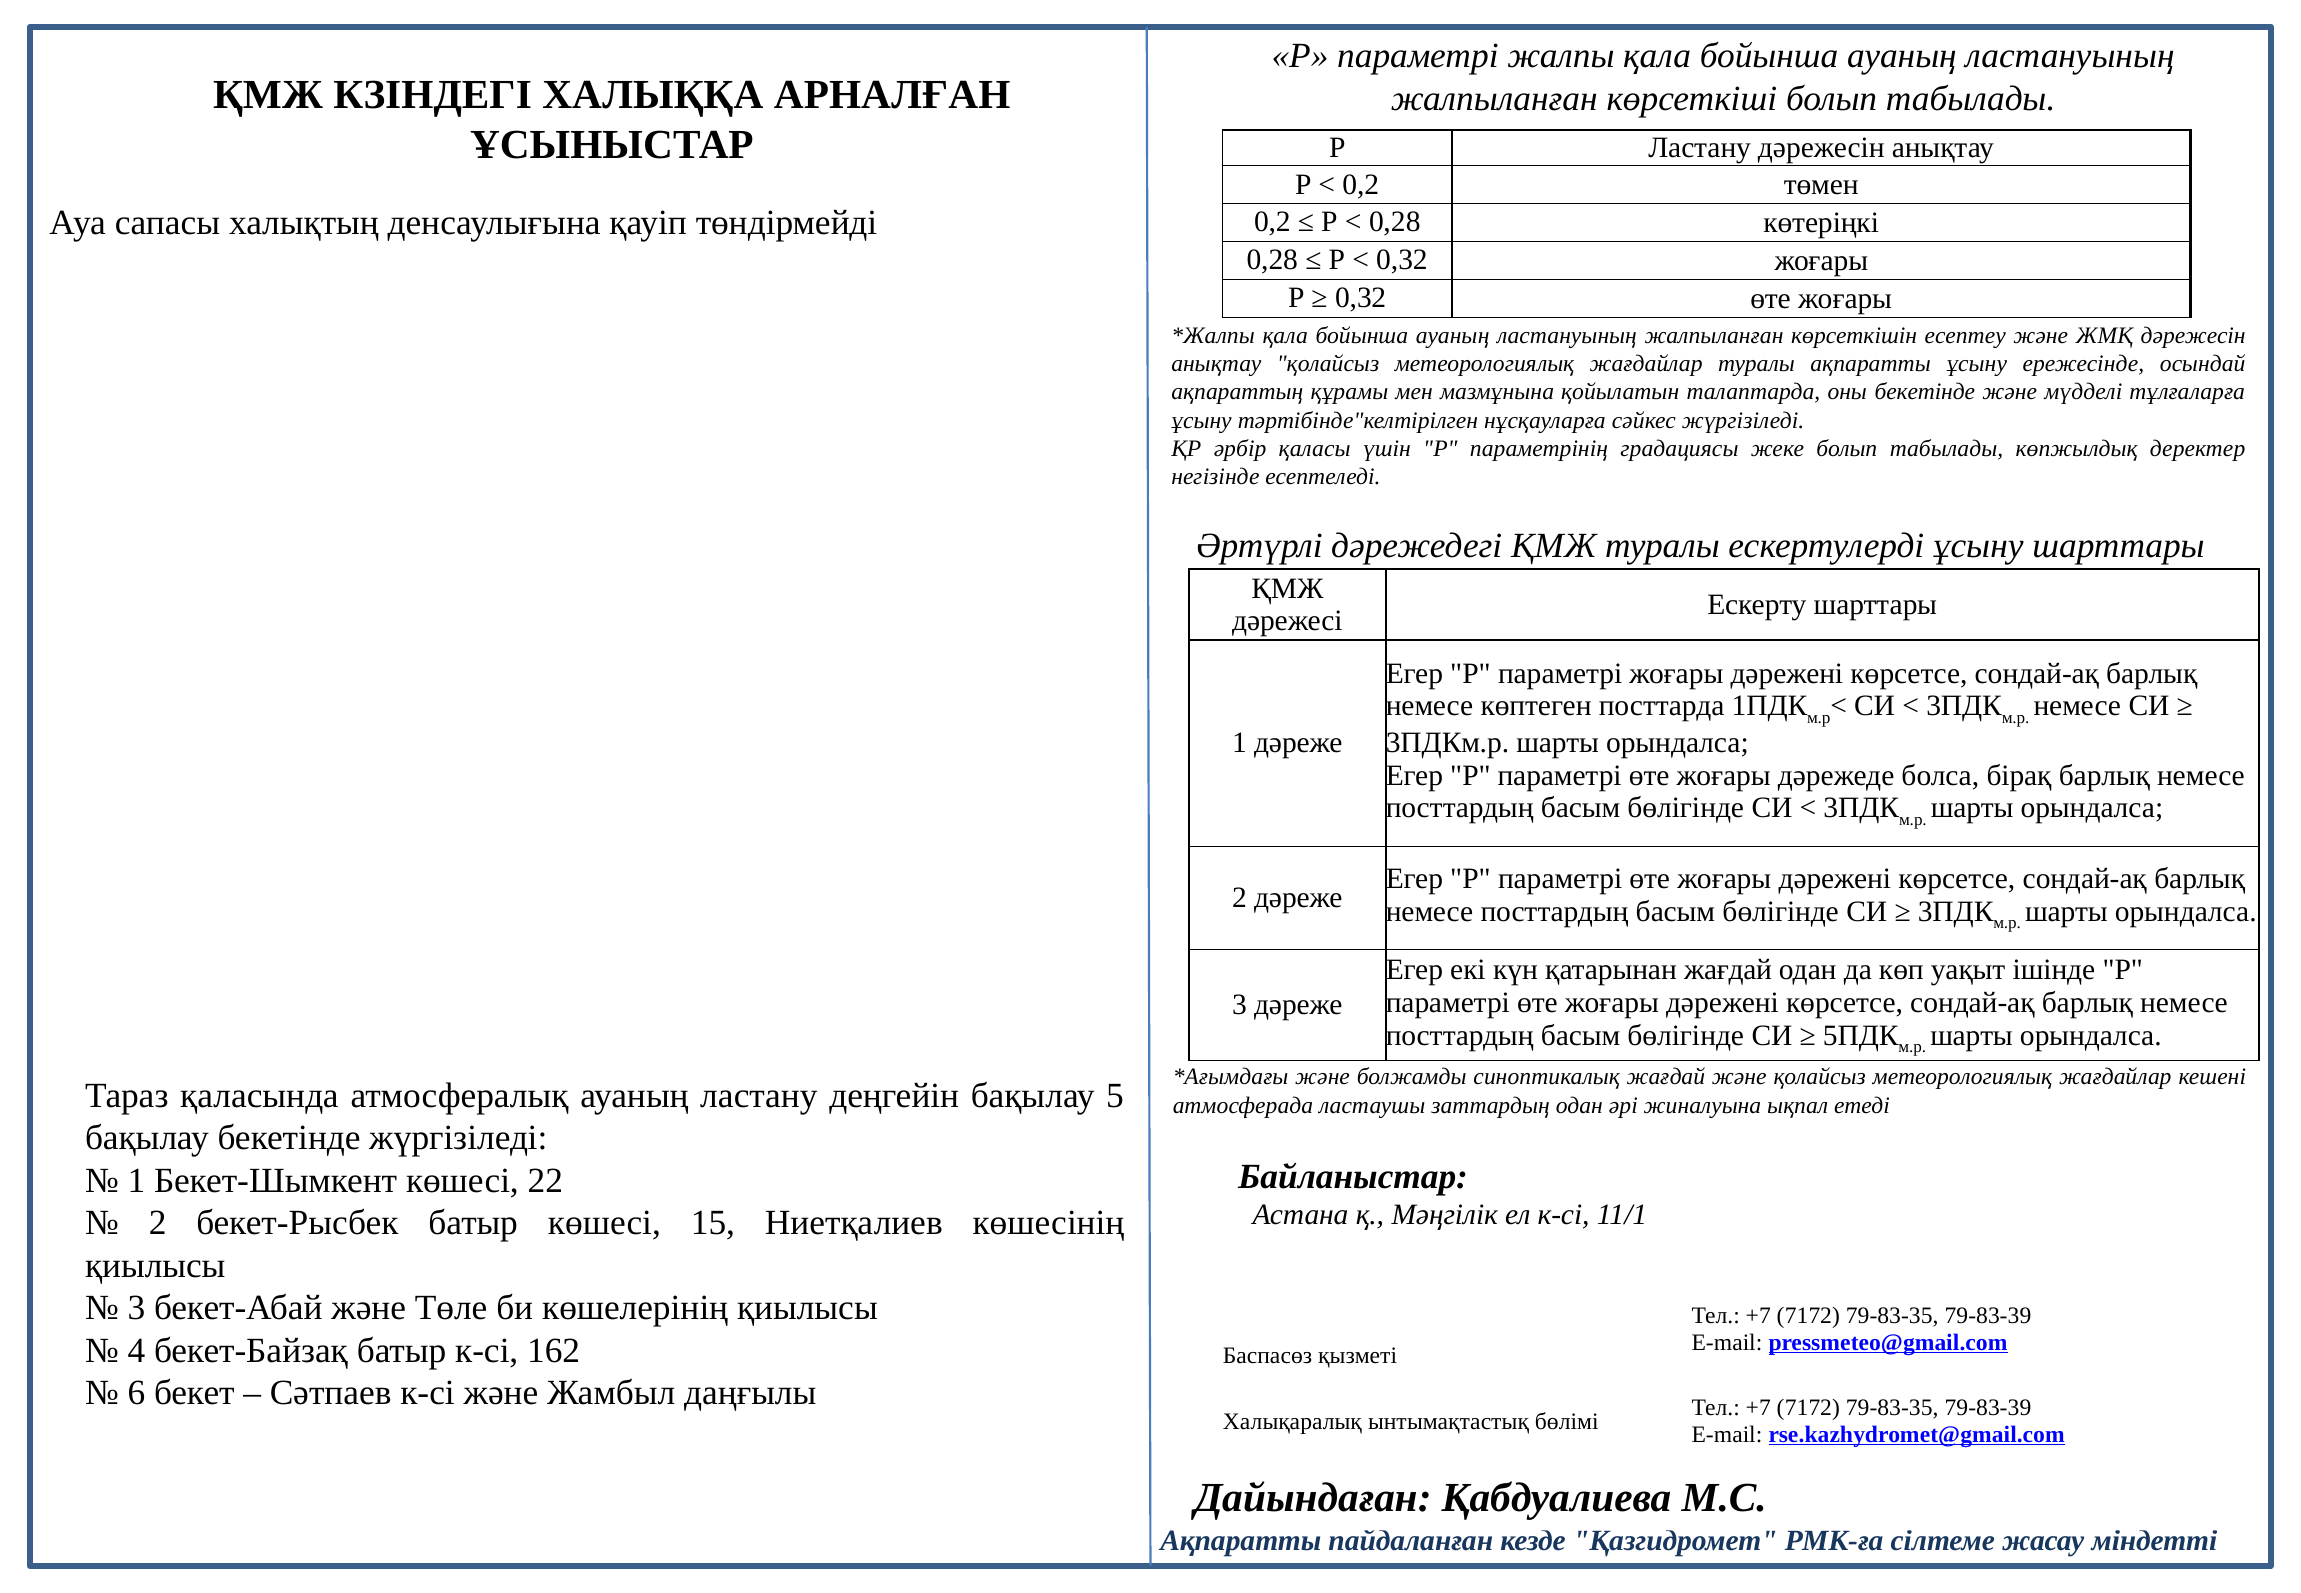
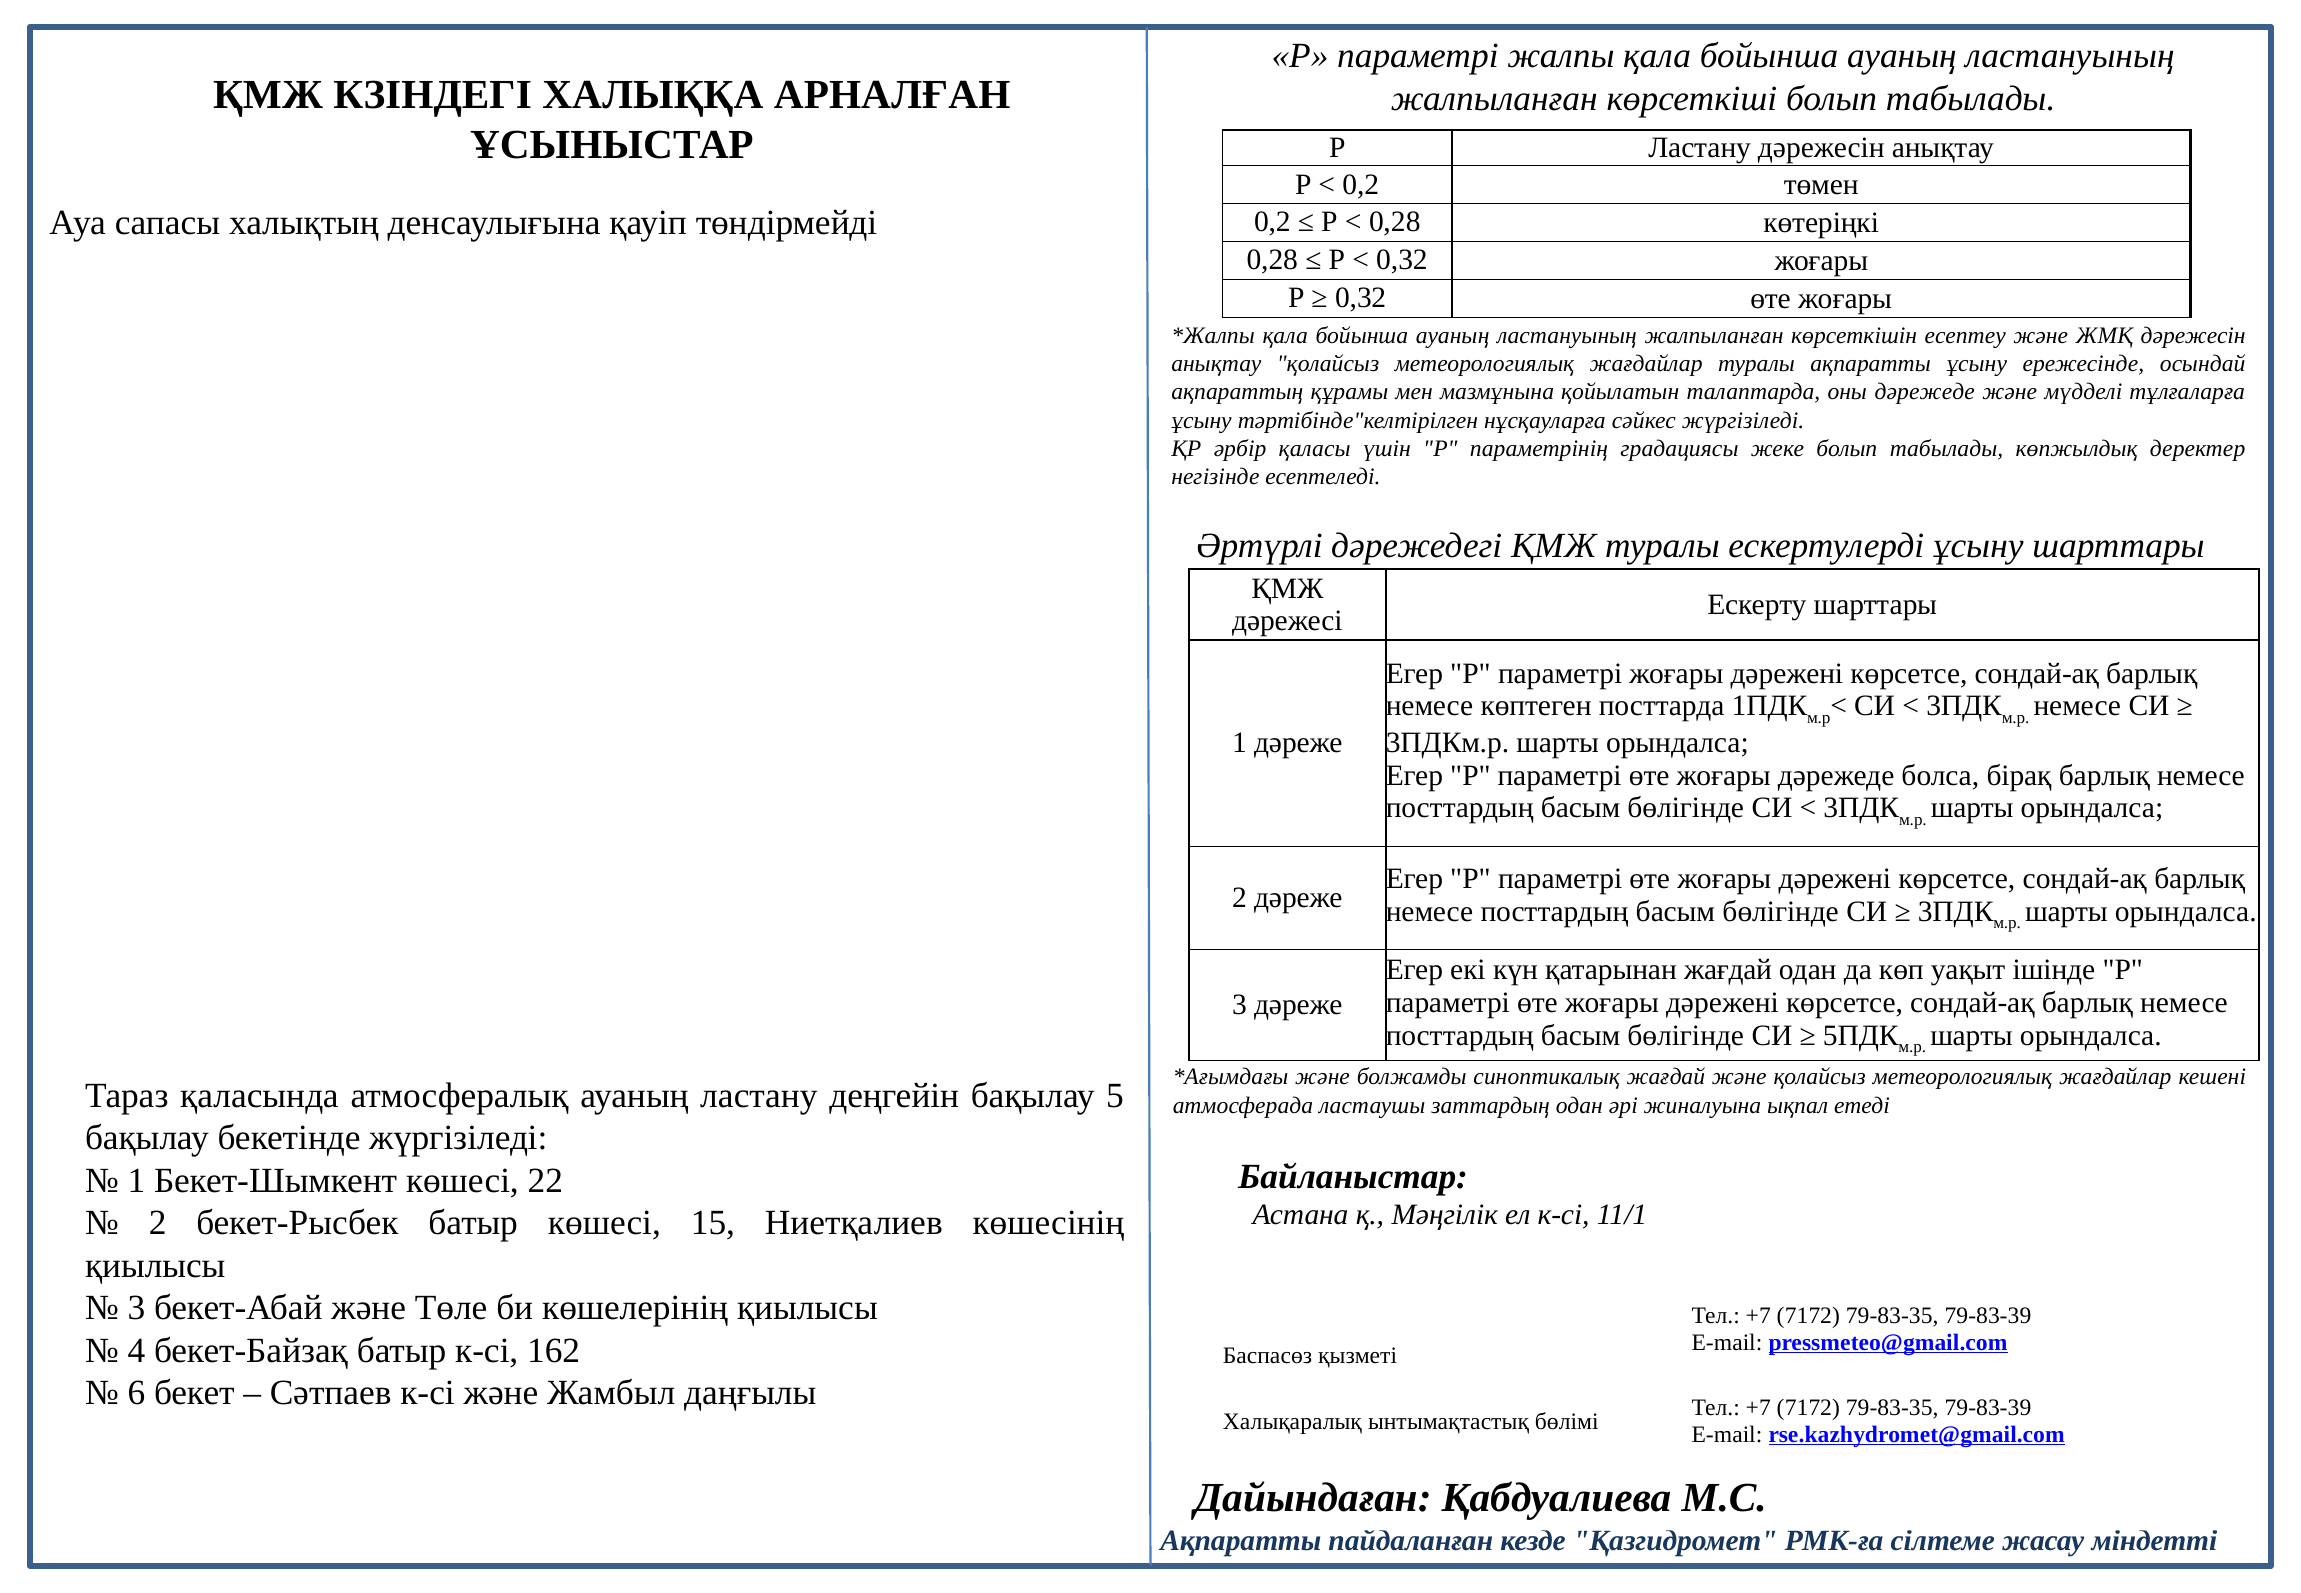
оны бекетінде: бекетінде -> дәрежеде (1925, 392)
